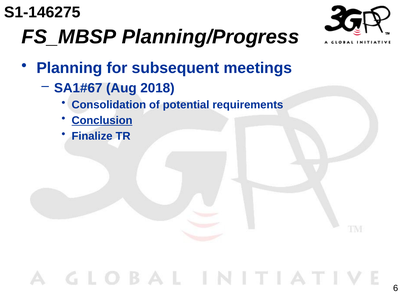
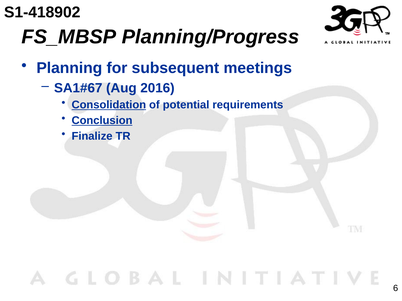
S1-146275: S1-146275 -> S1-418902 (42, 12)
2018: 2018 -> 2016 (157, 88)
Consolidation underline: none -> present (109, 105)
